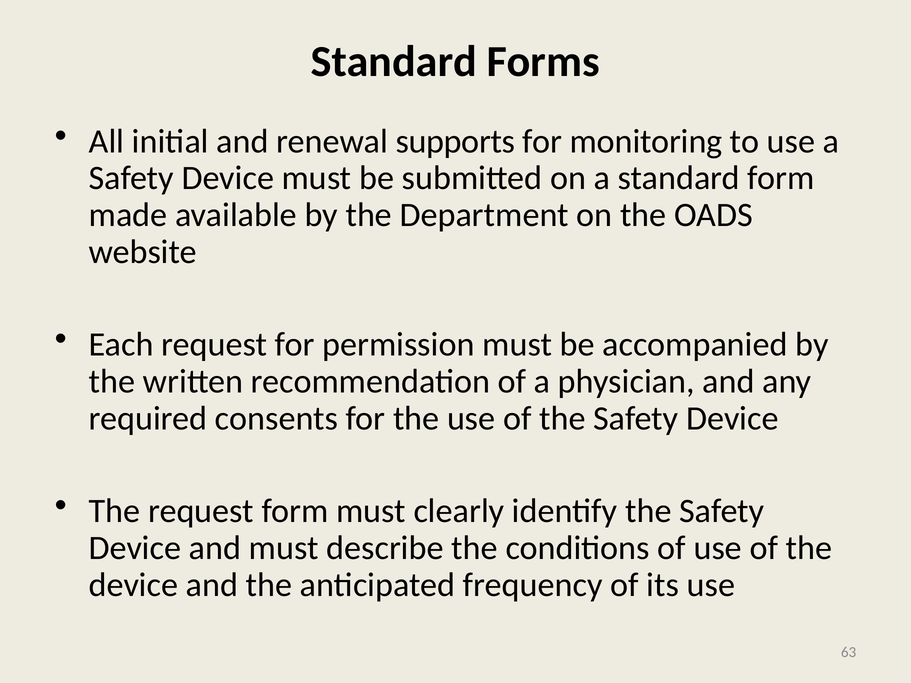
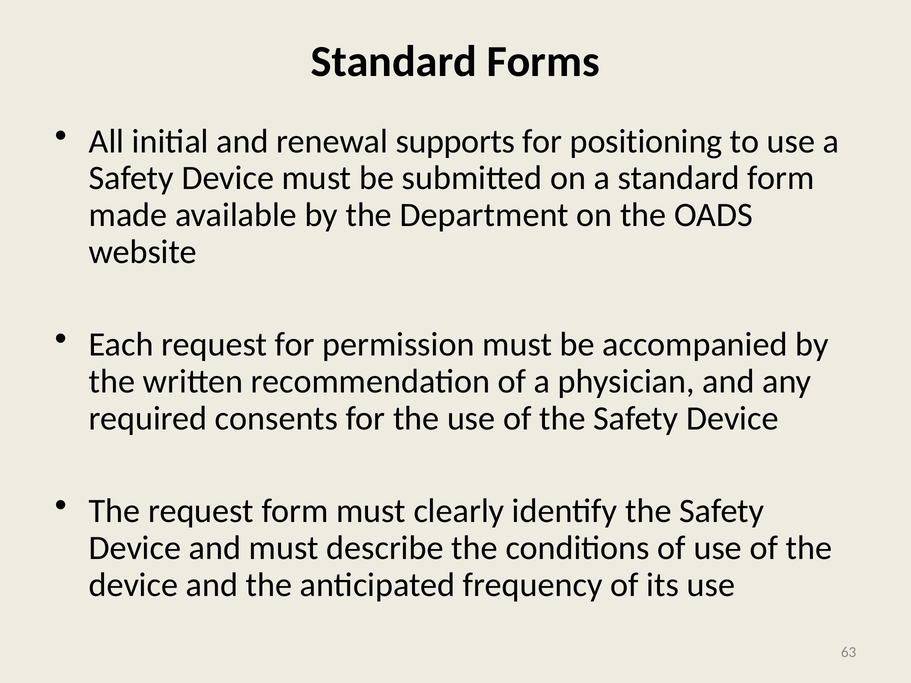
monitoring: monitoring -> positioning (646, 141)
